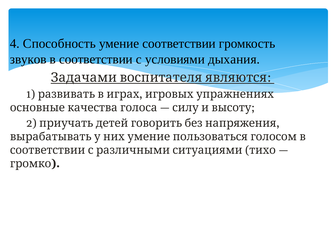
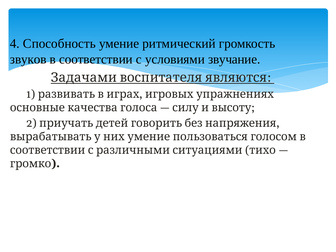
умение соответствии: соответствии -> ритмический (179, 44)
дыхания: дыхания -> звучание (234, 59)
